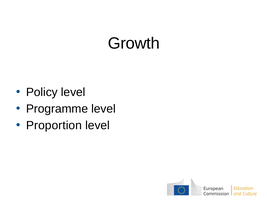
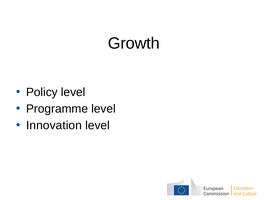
Proportion: Proportion -> Innovation (54, 126)
